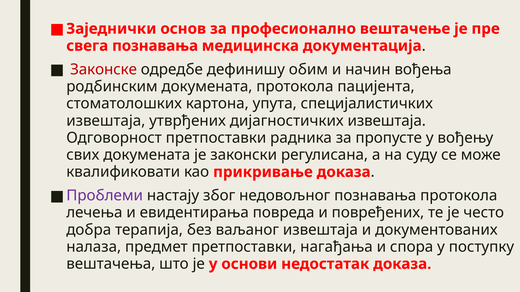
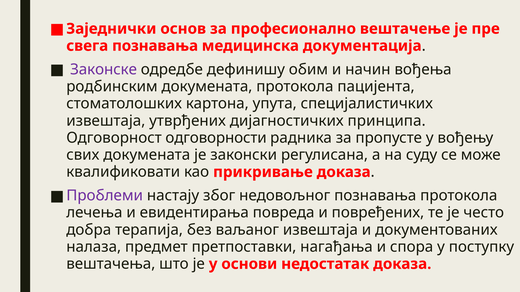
Законске colour: red -> purple (104, 70)
дијагностичких извештаја: извештаја -> принципа (387, 121)
Одговорност претпоставки: претпоставки -> одговорности (216, 138)
